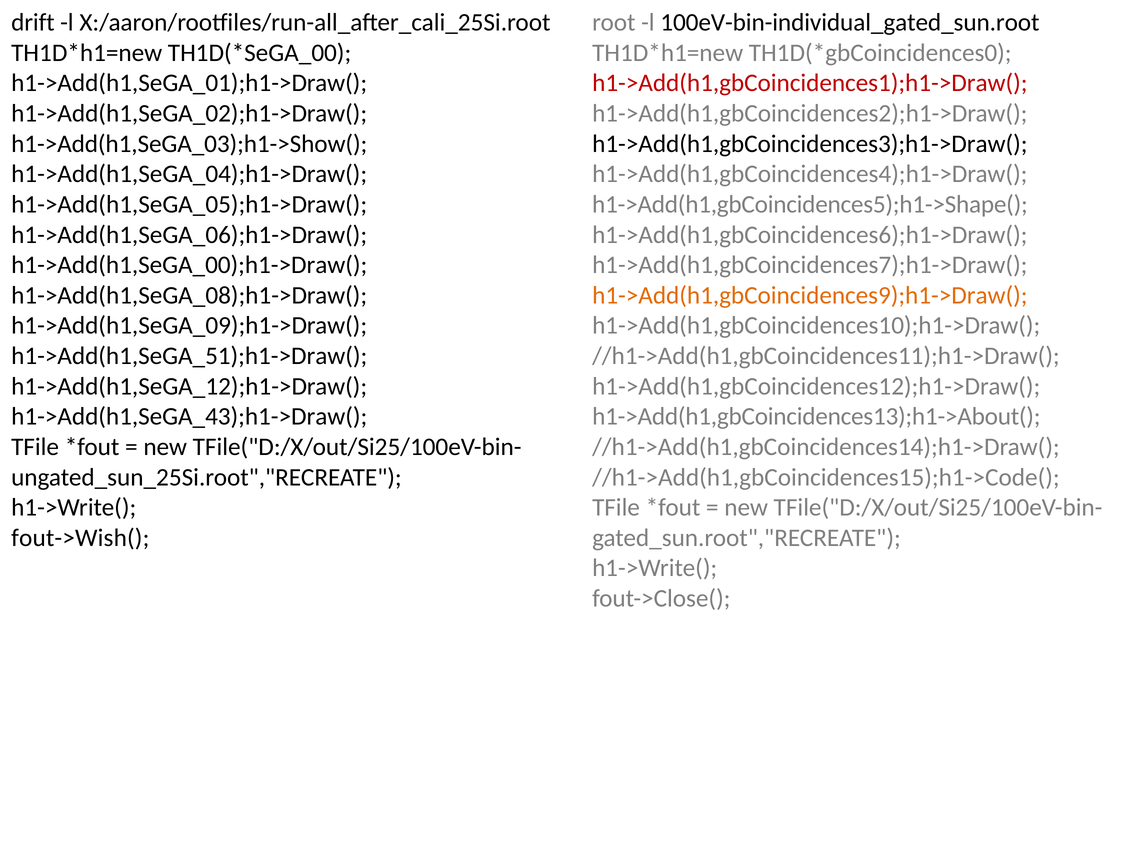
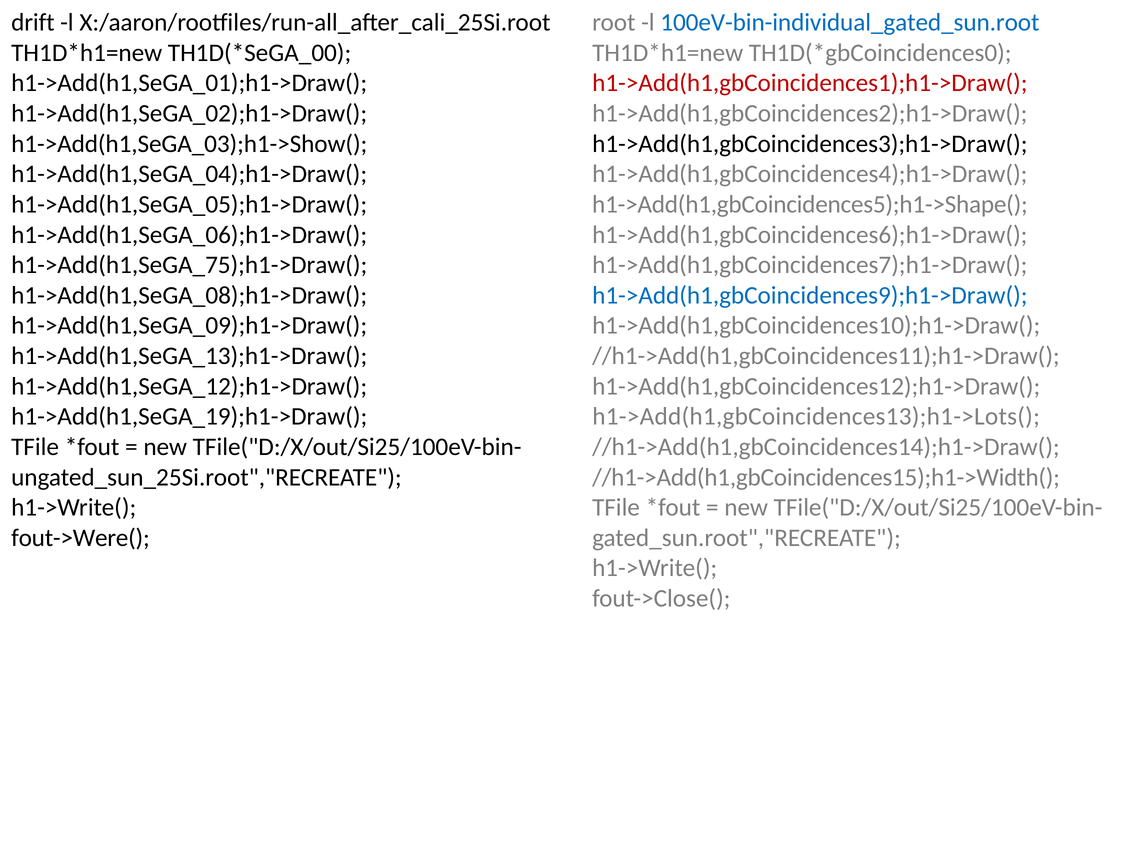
100eV-bin-individual_gated_sun.root colour: black -> blue (850, 22)
h1->Add(h1,SeGA_00);h1->Draw(: h1->Add(h1,SeGA_00);h1->Draw( -> h1->Add(h1,SeGA_75);h1->Draw( (189, 265)
h1->Add(h1,gbCoincidences9);h1->Draw( colour: orange -> blue (810, 295)
h1->Add(h1,SeGA_51);h1->Draw(: h1->Add(h1,SeGA_51);h1->Draw( -> h1->Add(h1,SeGA_13);h1->Draw( (189, 356)
h1->Add(h1,SeGA_43);h1->Draw(: h1->Add(h1,SeGA_43);h1->Draw( -> h1->Add(h1,SeGA_19);h1->Draw( (189, 417)
h1->Add(h1,gbCoincidences13);h1->About(: h1->Add(h1,gbCoincidences13);h1->About( -> h1->Add(h1,gbCoincidences13);h1->Lots( (816, 417)
//h1->Add(h1,gbCoincidences15);h1->Code(: //h1->Add(h1,gbCoincidences15);h1->Code( -> //h1->Add(h1,gbCoincidences15);h1->Width( (826, 477)
fout->Wish(: fout->Wish( -> fout->Were( (80, 538)
